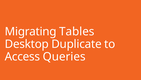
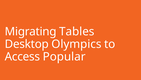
Duplicate: Duplicate -> Olympics (76, 44)
Queries: Queries -> Popular (64, 56)
